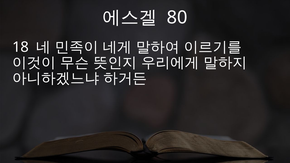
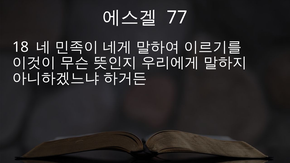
80: 80 -> 77 (177, 17)
